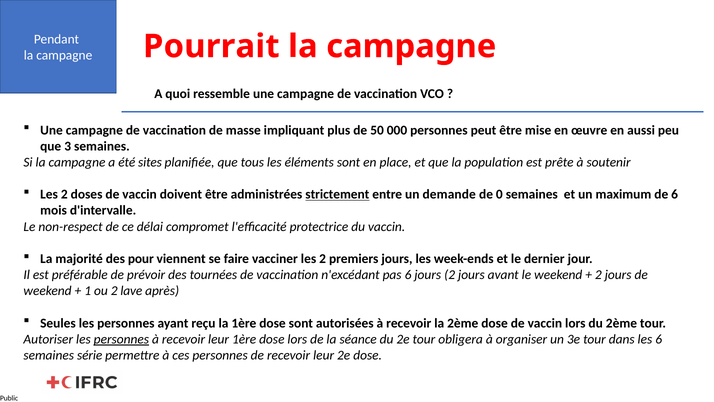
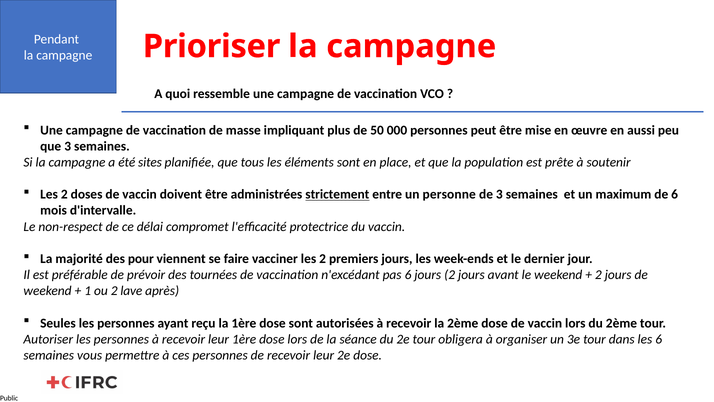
Pourrait: Pourrait -> Prioriser (212, 46)
demande: demande -> personne (449, 194)
de 0: 0 -> 3 (499, 194)
personnes underline: present -> none (121, 339)
série: série -> vous (90, 355)
